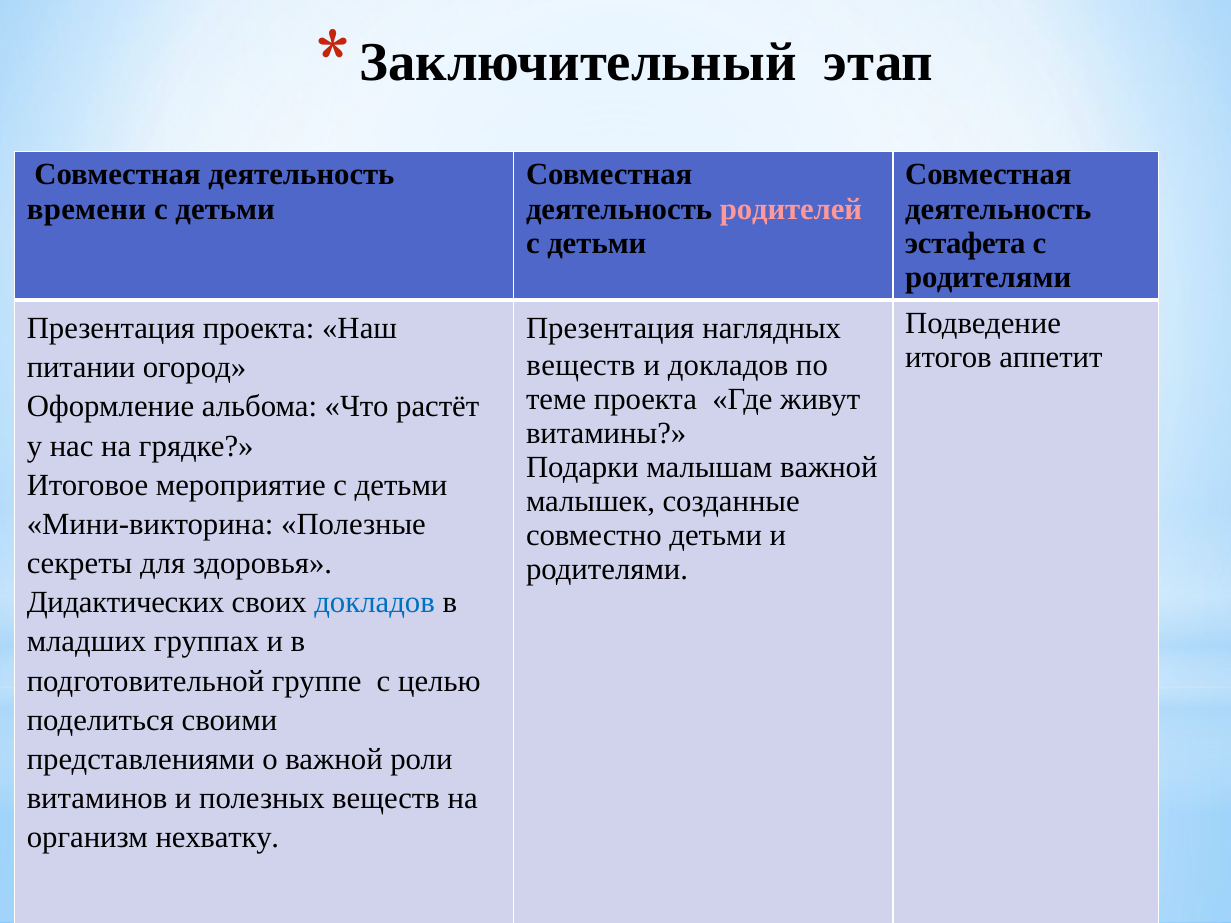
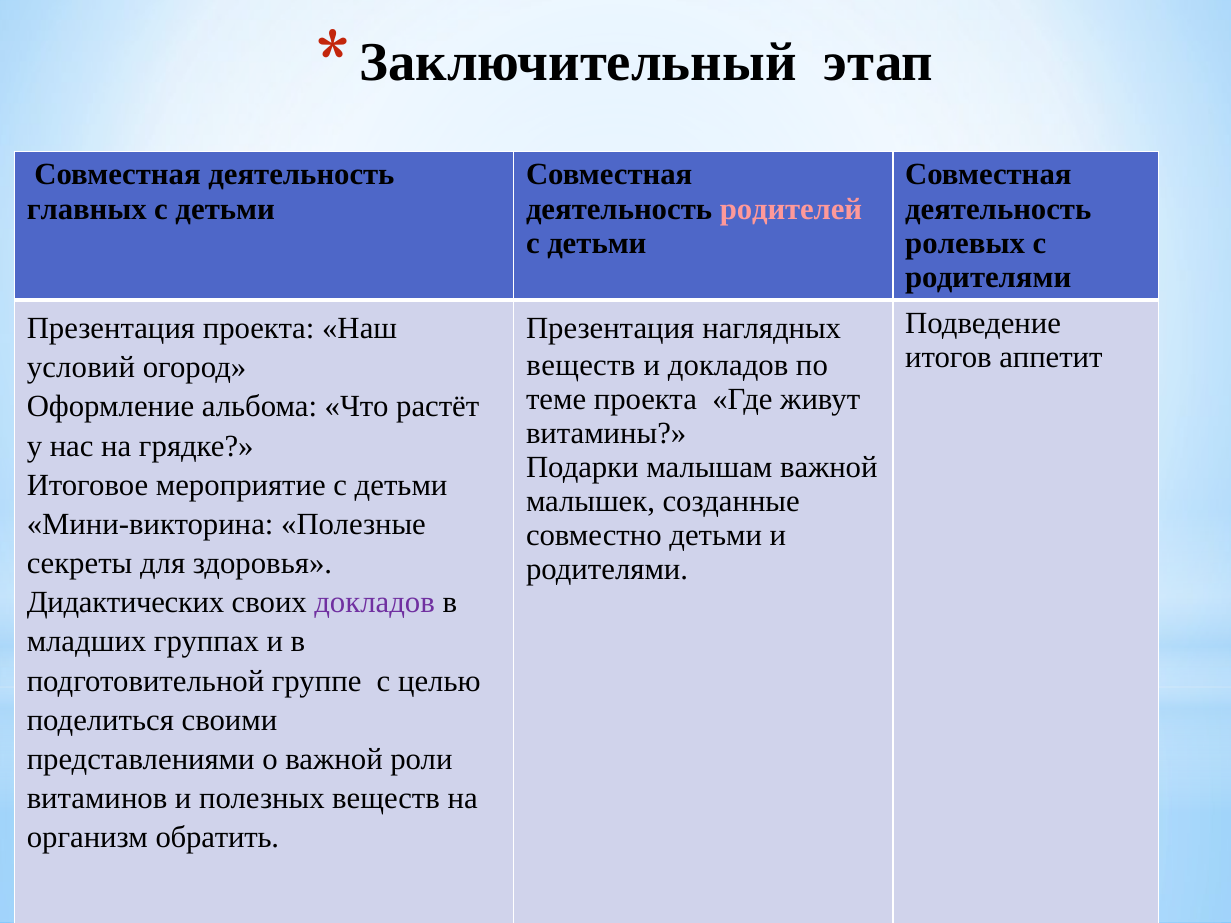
времени: времени -> главных (87, 209)
эстафета: эстафета -> ролевых (965, 243)
питании: питании -> условий (81, 368)
докладов colour: blue -> purple (375, 603)
нехватку: нехватку -> обратить (217, 838)
